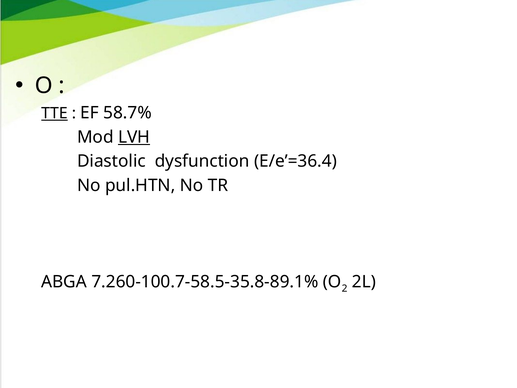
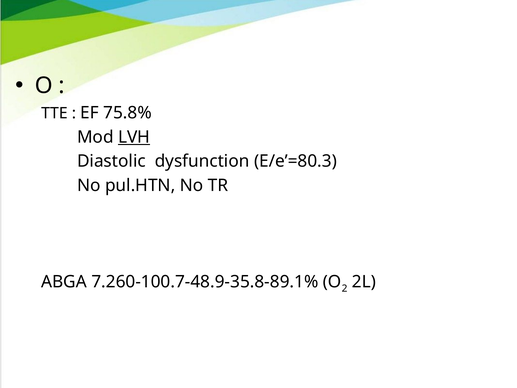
TTE underline: present -> none (54, 113)
58.7%: 58.7% -> 75.8% (127, 113)
E/e’=36.4: E/e’=36.4 -> E/e’=80.3 (295, 161)
7.260-100.7-58.5-35.8-89.1%: 7.260-100.7-58.5-35.8-89.1% -> 7.260-100.7-48.9-35.8-89.1% (205, 282)
